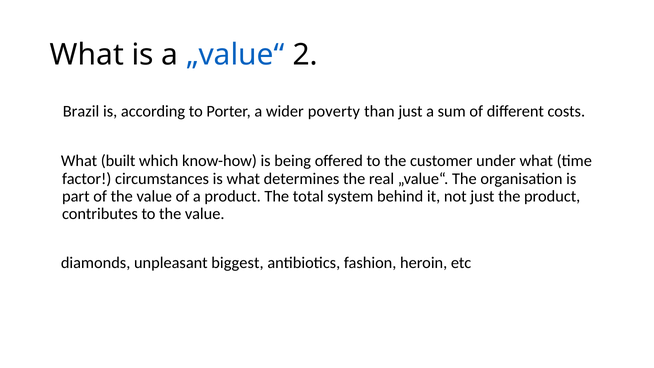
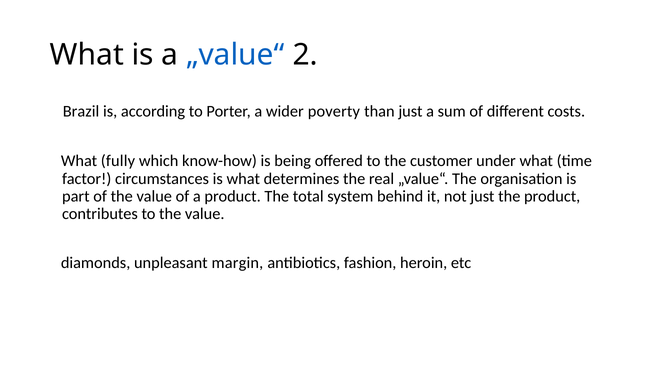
built: built -> fully (118, 161)
biggest: biggest -> margin (237, 263)
